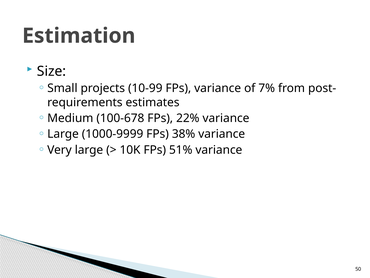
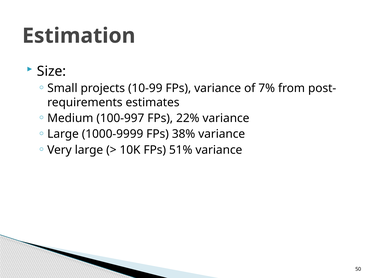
100-678: 100-678 -> 100-997 (120, 118)
